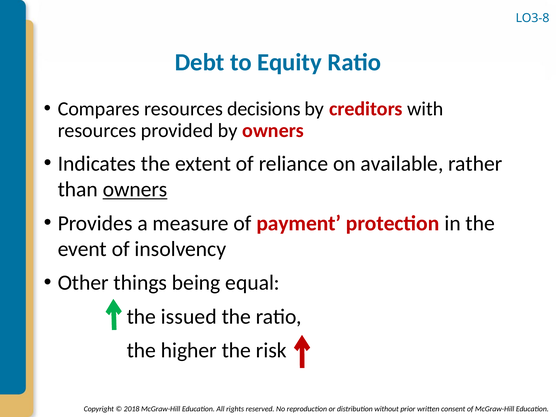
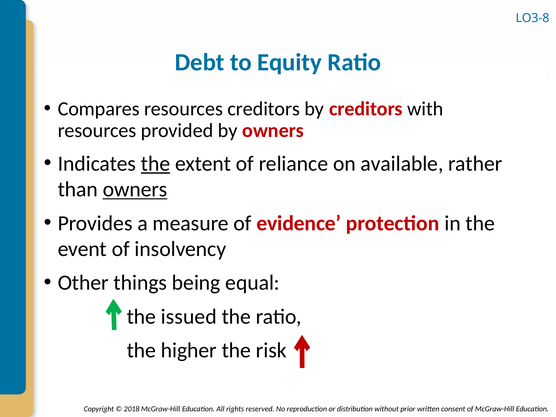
resources decisions: decisions -> creditors (264, 109)
the underline: none -> present (155, 164)
payment: payment -> evidence (299, 223)
